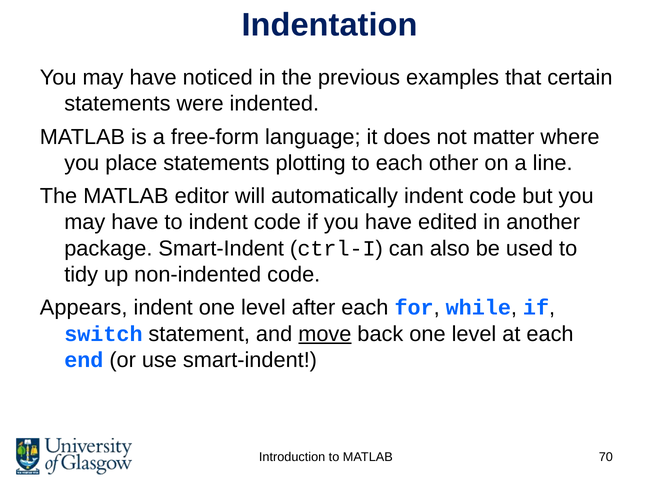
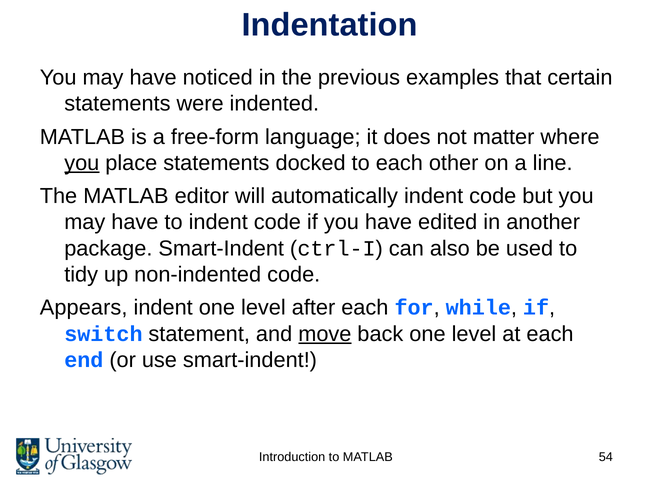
you underline: none -> present (82, 163)
plotting: plotting -> docked (311, 163)
70: 70 -> 54 (606, 457)
